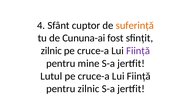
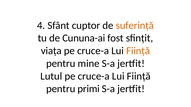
zilnic: zilnic -> viața (51, 51)
Ființă colour: purple -> orange (138, 51)
pentru zilnic: zilnic -> primi (89, 89)
